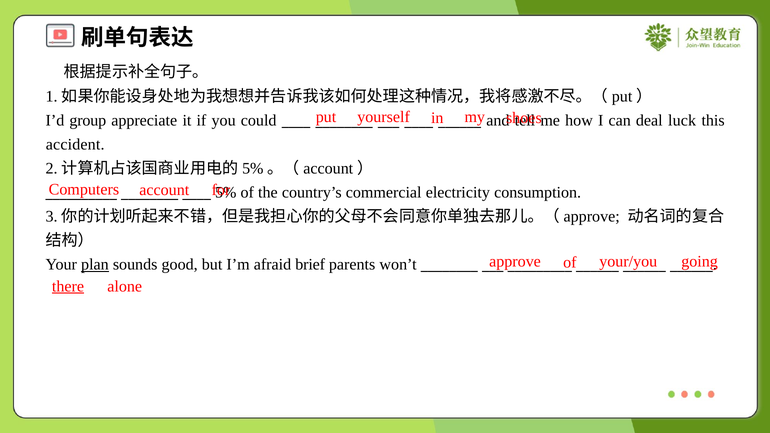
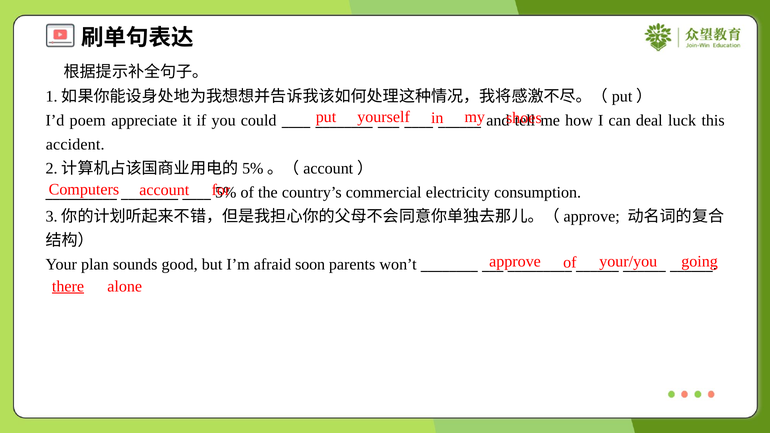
group: group -> poem (88, 120)
plan underline: present -> none (95, 265)
brief: brief -> soon (310, 265)
